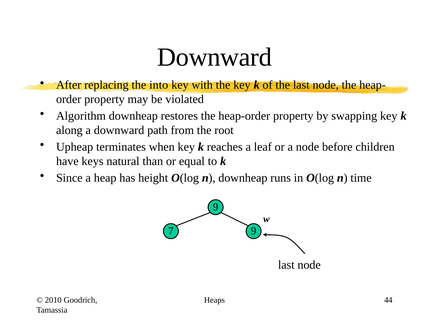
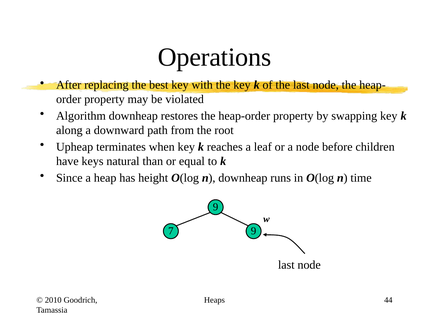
Downward: Downward -> Operations (215, 57)
into: into -> best (159, 85)
